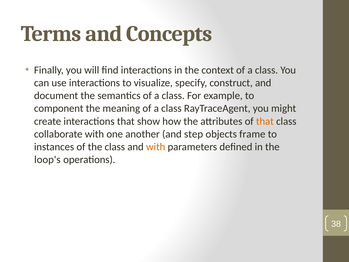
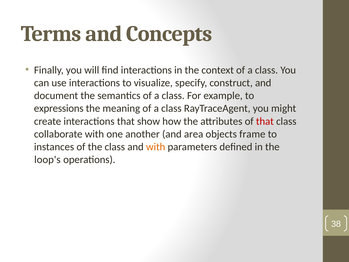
component: component -> expressions (59, 108)
that colour: orange -> red (265, 121)
step: step -> area (194, 134)
